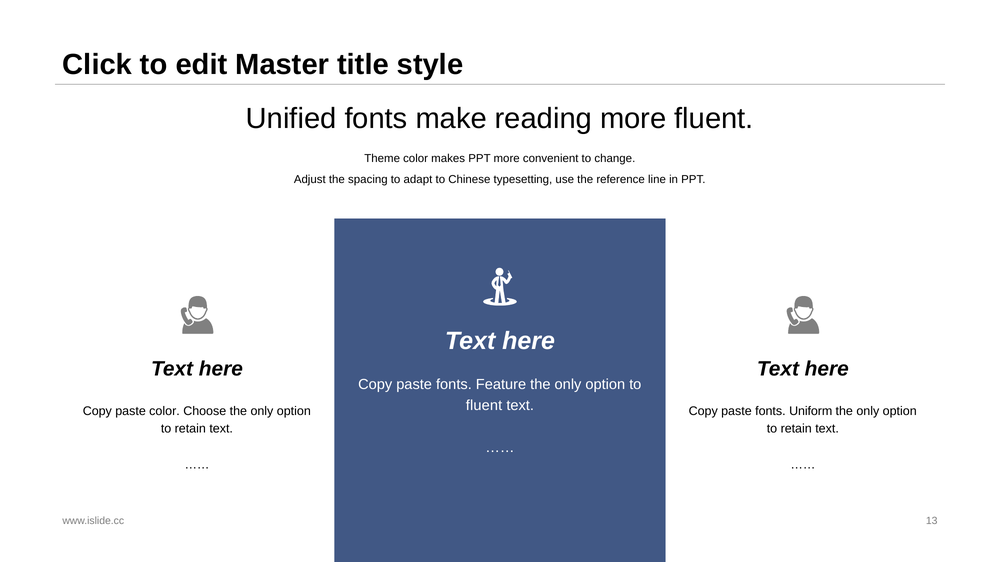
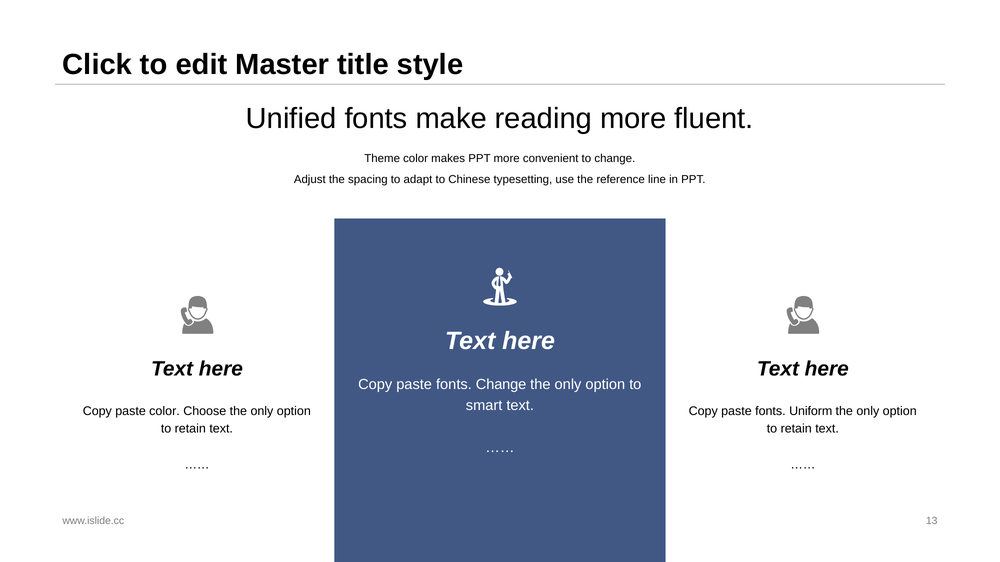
fonts Feature: Feature -> Change (501, 385)
fluent: fluent -> smart (484, 406)
